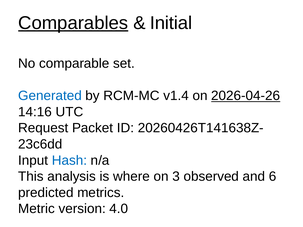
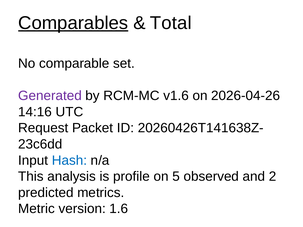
Initial: Initial -> Total (171, 23)
Generated colour: blue -> purple (50, 96)
v1.4: v1.4 -> v1.6 (176, 96)
2026-04-26 underline: present -> none (246, 96)
where: where -> profile (132, 177)
3: 3 -> 5 (176, 177)
6: 6 -> 2 (273, 177)
4.0: 4.0 -> 1.6 (119, 209)
